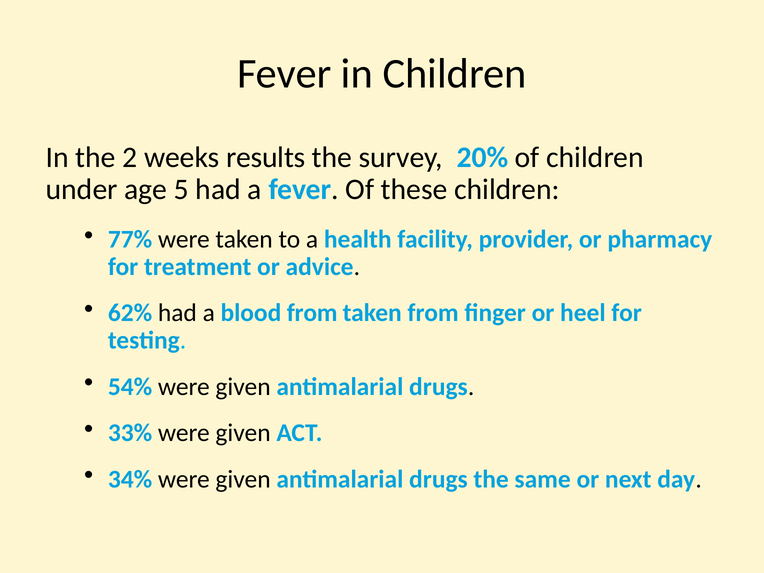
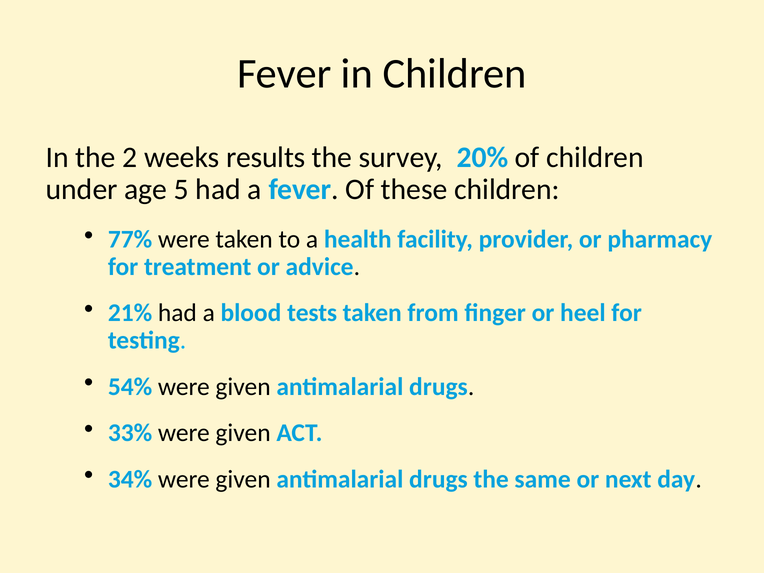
62%: 62% -> 21% (130, 313)
blood from: from -> tests (312, 313)
